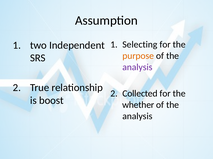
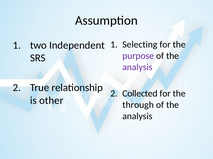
purpose colour: orange -> purple (138, 56)
boost: boost -> other (51, 101)
whether: whether -> through (138, 105)
